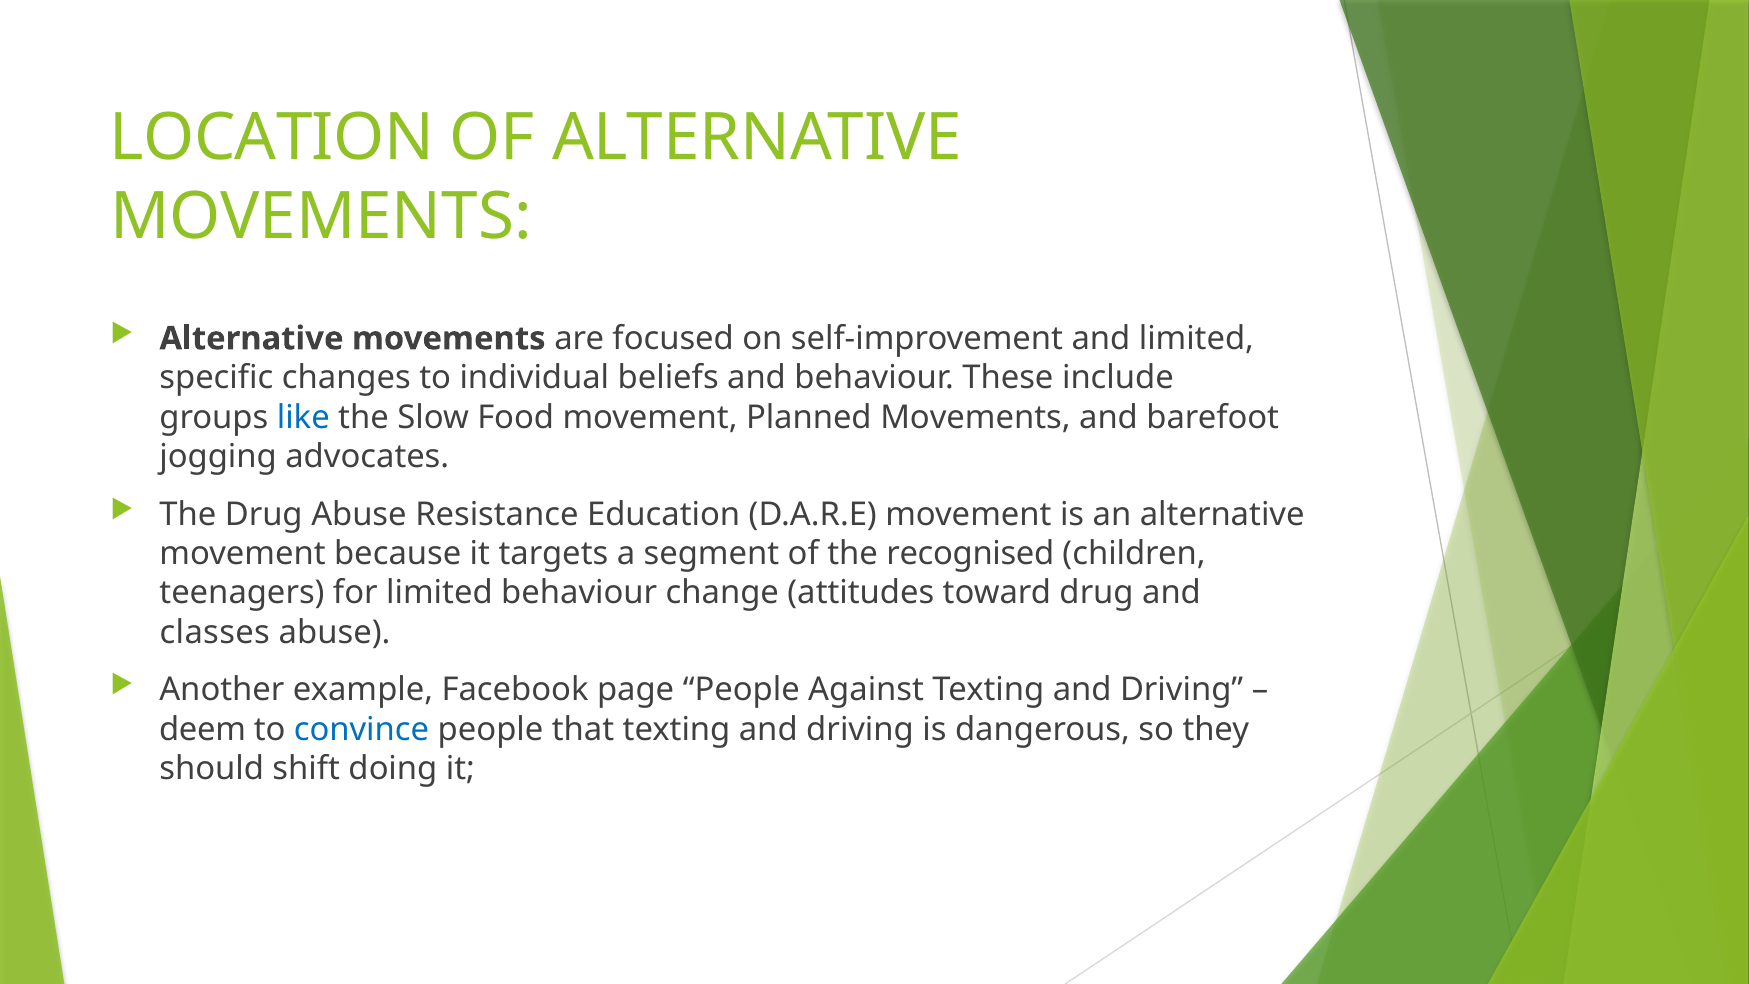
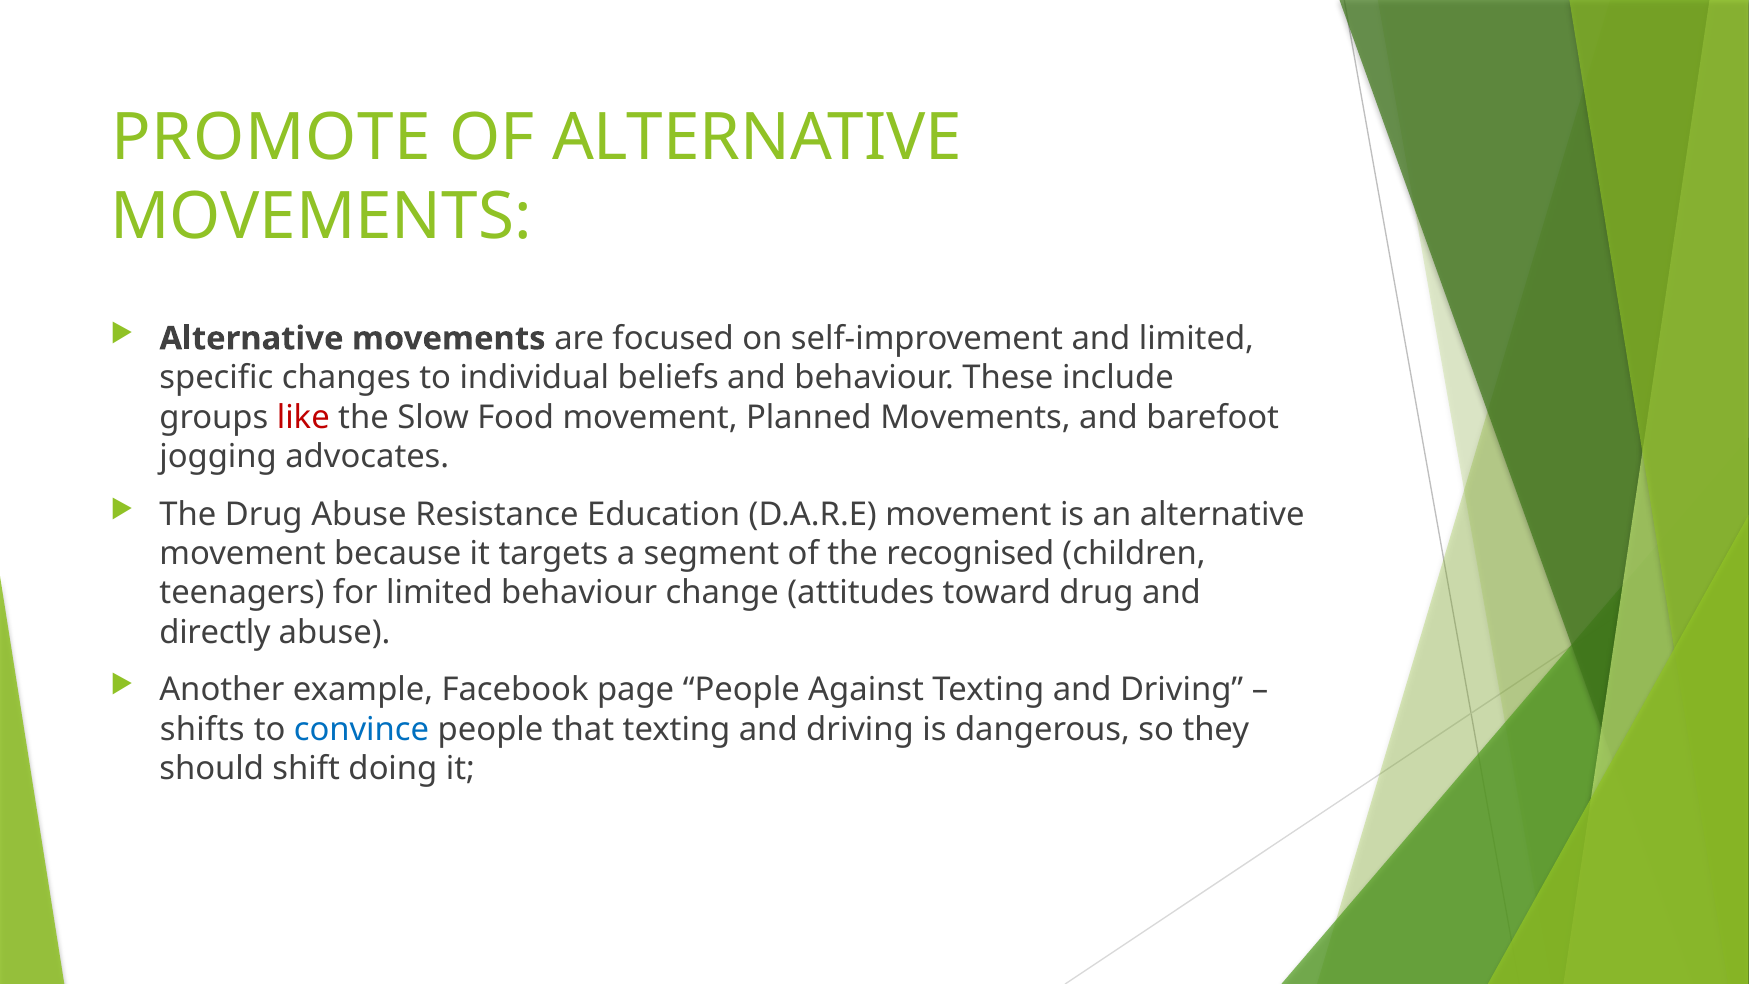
LOCATION: LOCATION -> PROMOTE (271, 138)
like colour: blue -> red (303, 417)
classes: classes -> directly (215, 632)
deem: deem -> shifts (202, 729)
